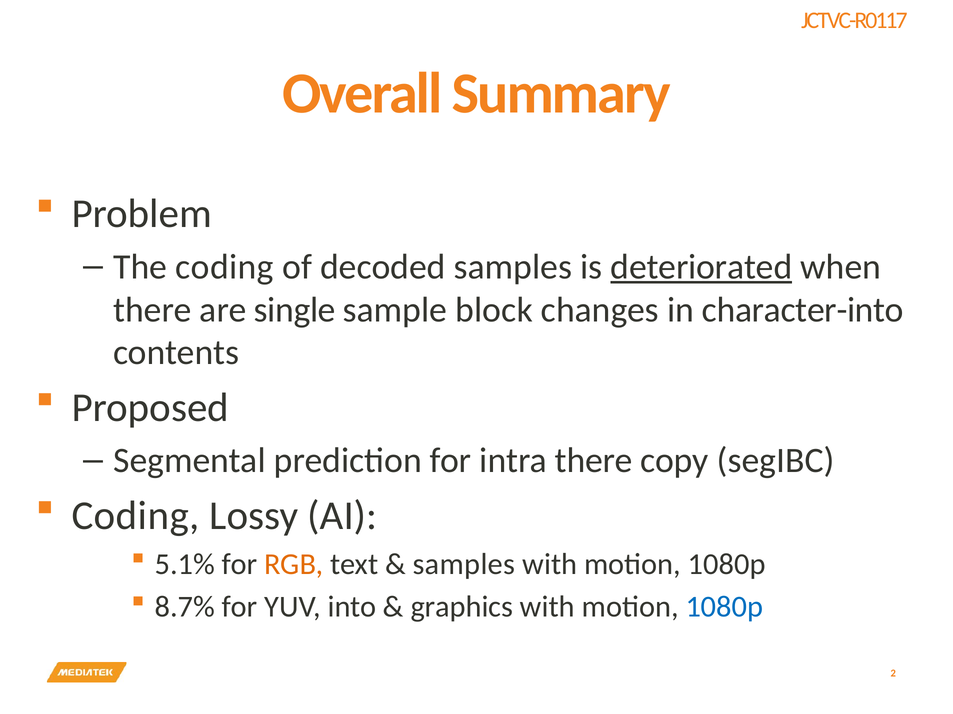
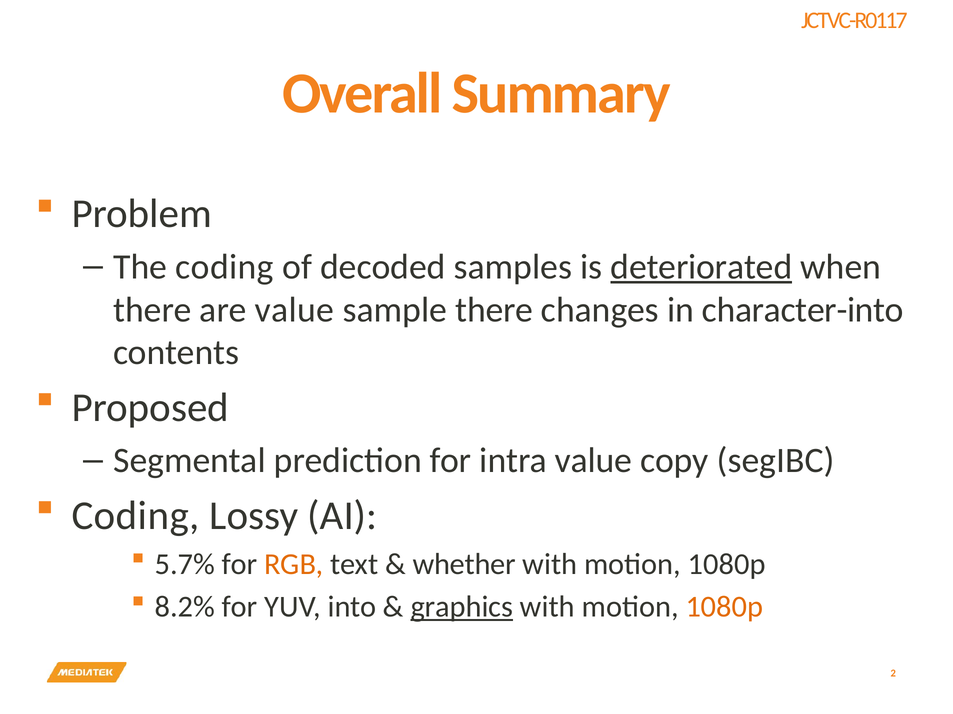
are single: single -> value (294, 310)
sample block: block -> there (494, 310)
intra there: there -> value (594, 461)
5.1%: 5.1% -> 5.7% (185, 565)
samples: samples -> whether (464, 565)
8.7%: 8.7% -> 8.2% (185, 607)
graphics underline: none -> present (462, 607)
1080p colour: blue -> orange (724, 607)
